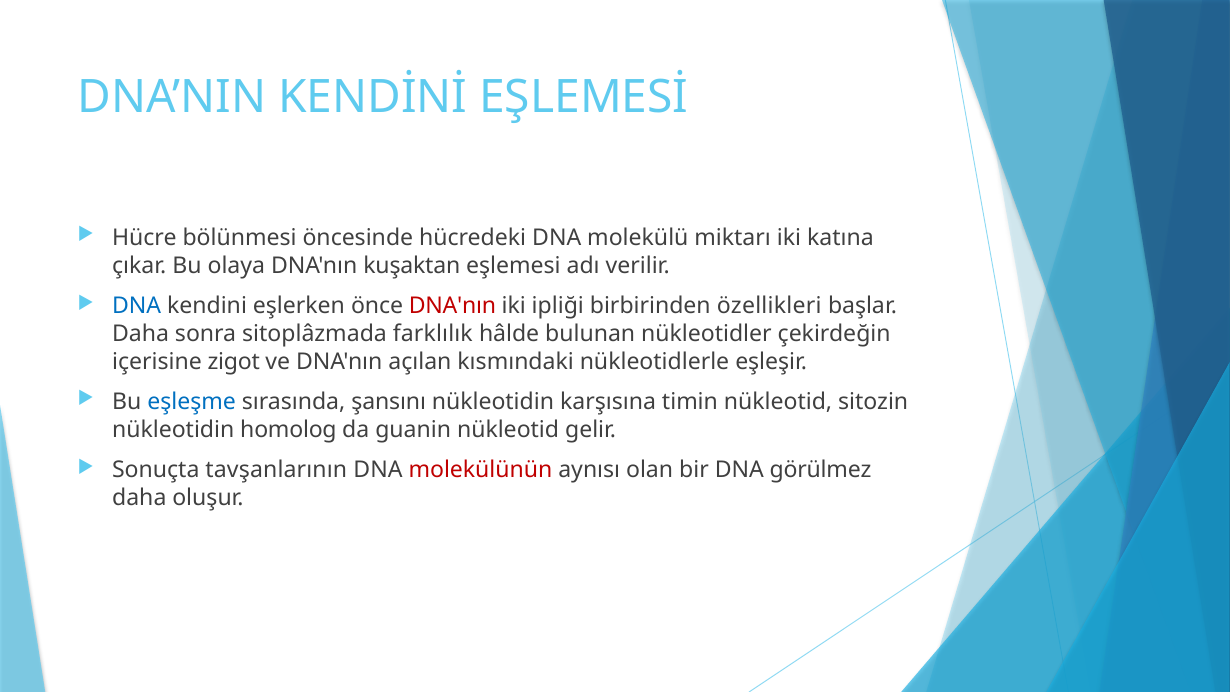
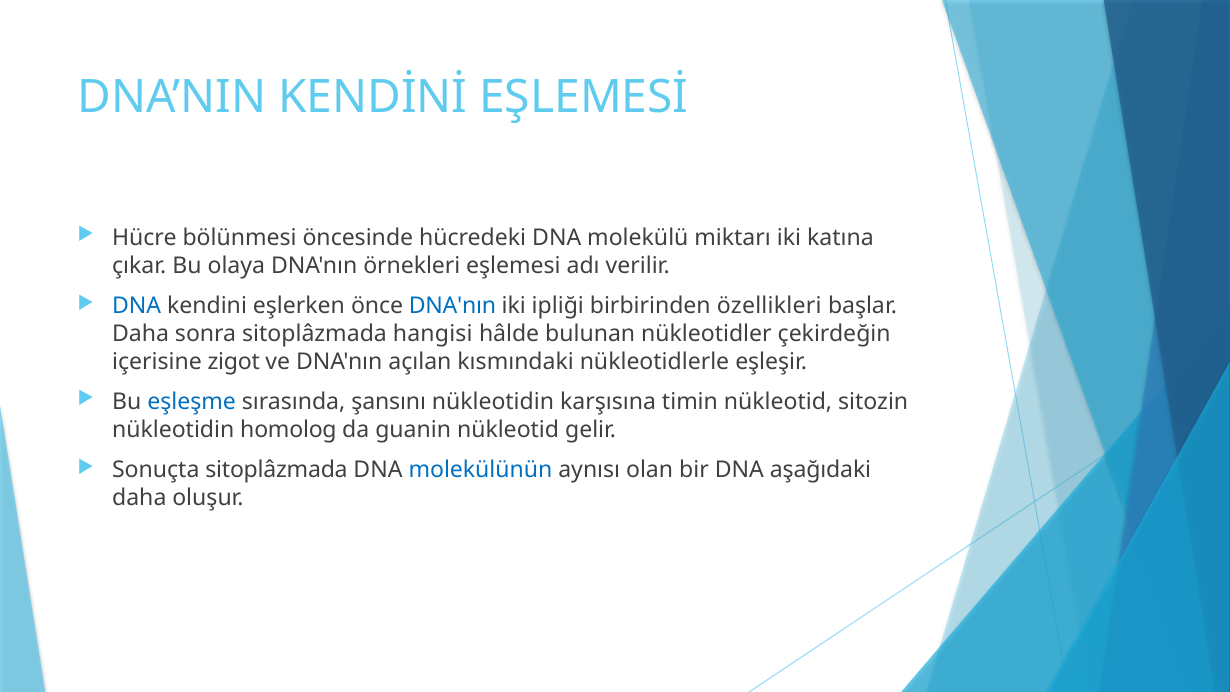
kuşaktan: kuşaktan -> örnekleri (412, 266)
DNA'nın colour: red -> blue (453, 306)
farklılık: farklılık -> hangisi (433, 334)
Sonuçta tavşanlarının: tavşanlarının -> sitoplâzmada (277, 470)
molekülünün colour: red -> blue (480, 470)
görülmez: görülmez -> aşağıdaki (820, 470)
